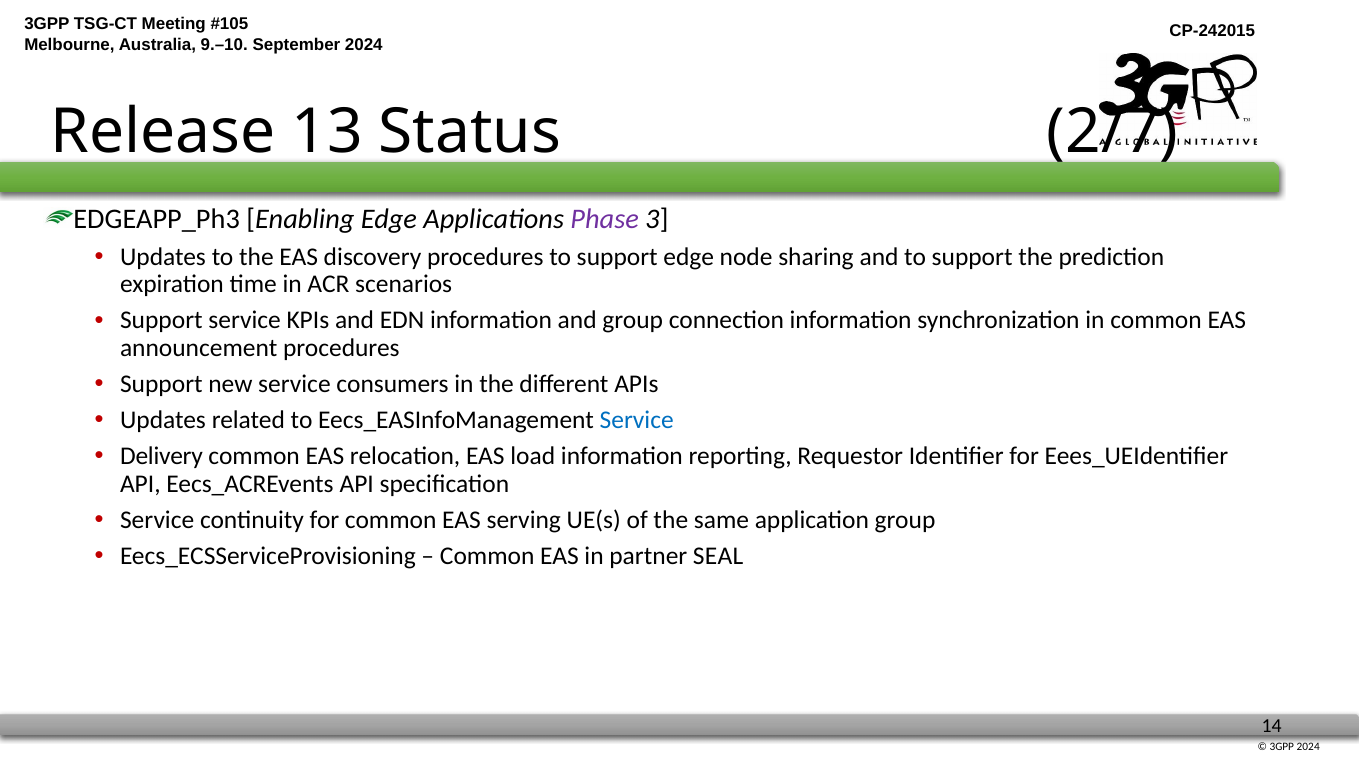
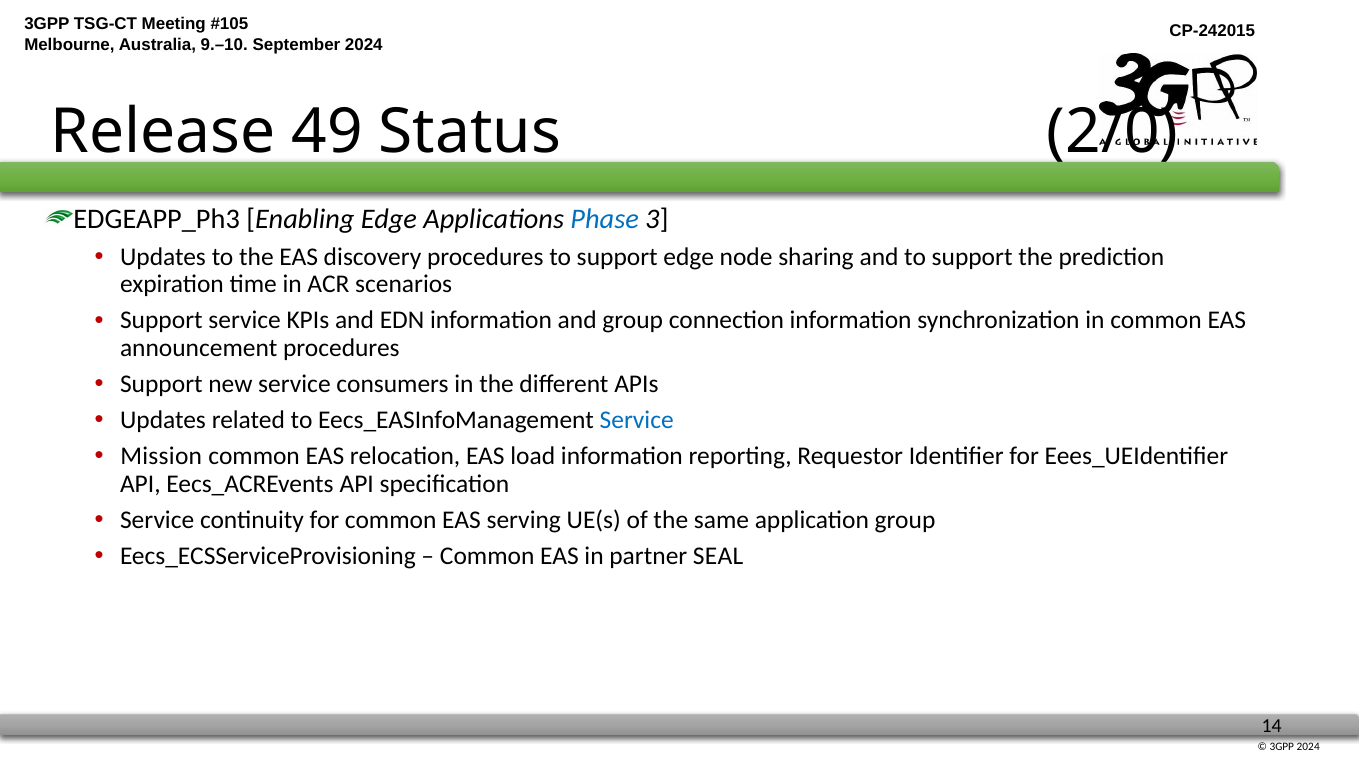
13: 13 -> 49 (327, 132)
2/7: 2/7 -> 2/0 (1113, 132)
Phase colour: purple -> blue (605, 220)
Delivery: Delivery -> Mission (161, 456)
